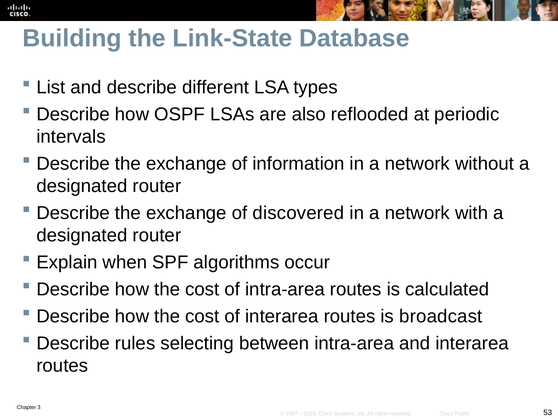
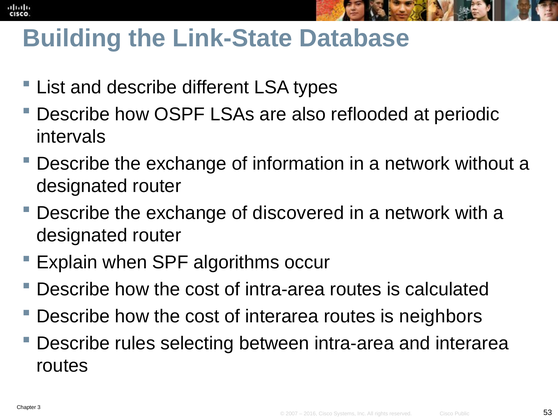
broadcast: broadcast -> neighbors (441, 316)
